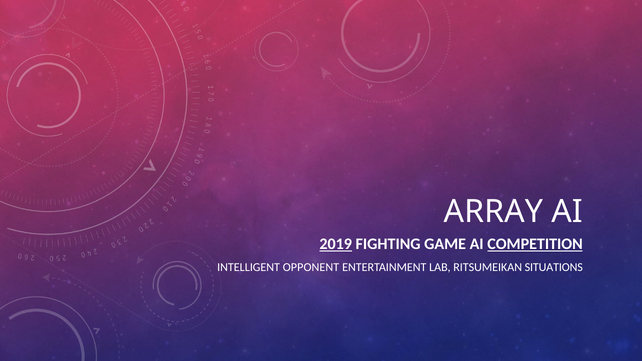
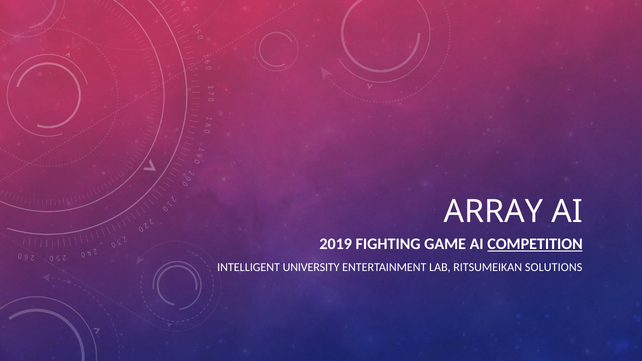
2019 underline: present -> none (336, 244)
OPPONENT: OPPONENT -> UNIVERSITY (311, 267)
SITUATIONS: SITUATIONS -> SOLUTIONS (554, 267)
